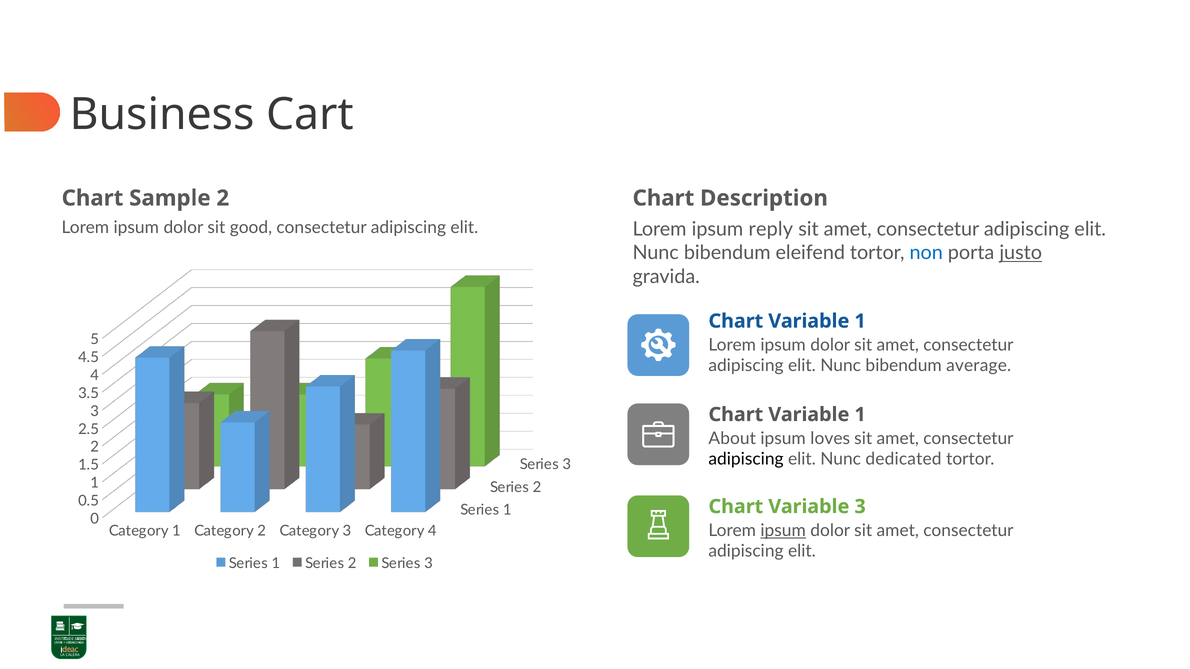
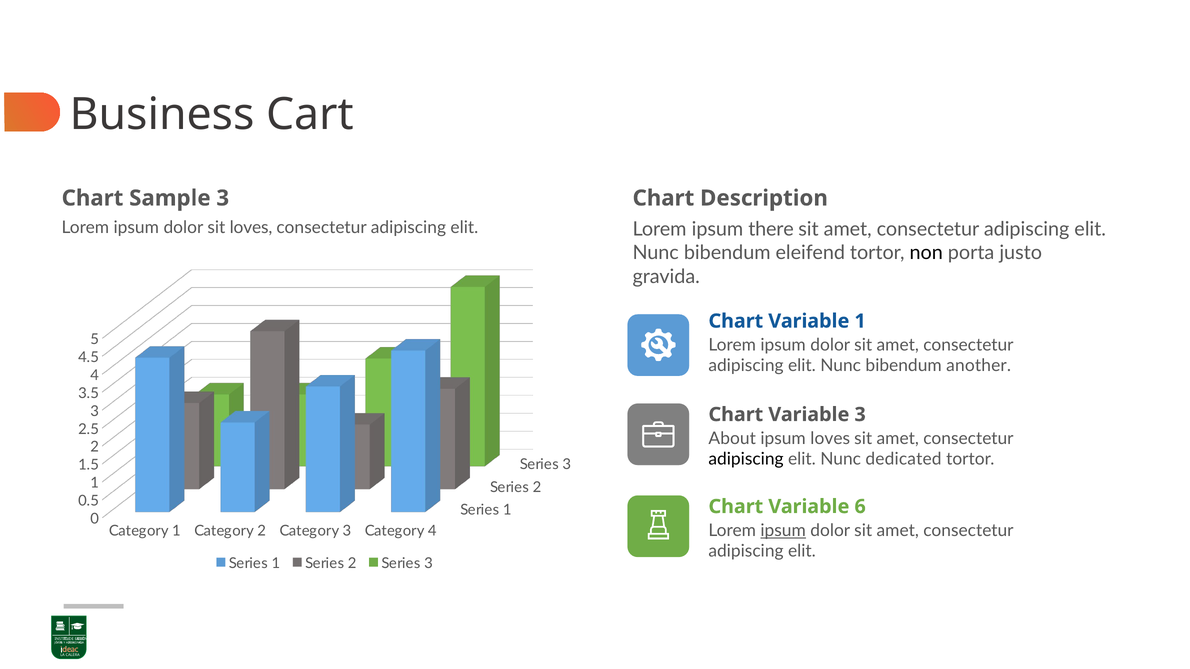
Sample 2: 2 -> 3 (223, 198)
sit good: good -> loves (251, 228)
reply: reply -> there (771, 229)
non colour: blue -> black (926, 253)
justo underline: present -> none (1021, 253)
average: average -> another (979, 366)
1: 1 -> 3 (860, 415)
Variable 3: 3 -> 6 (860, 507)
